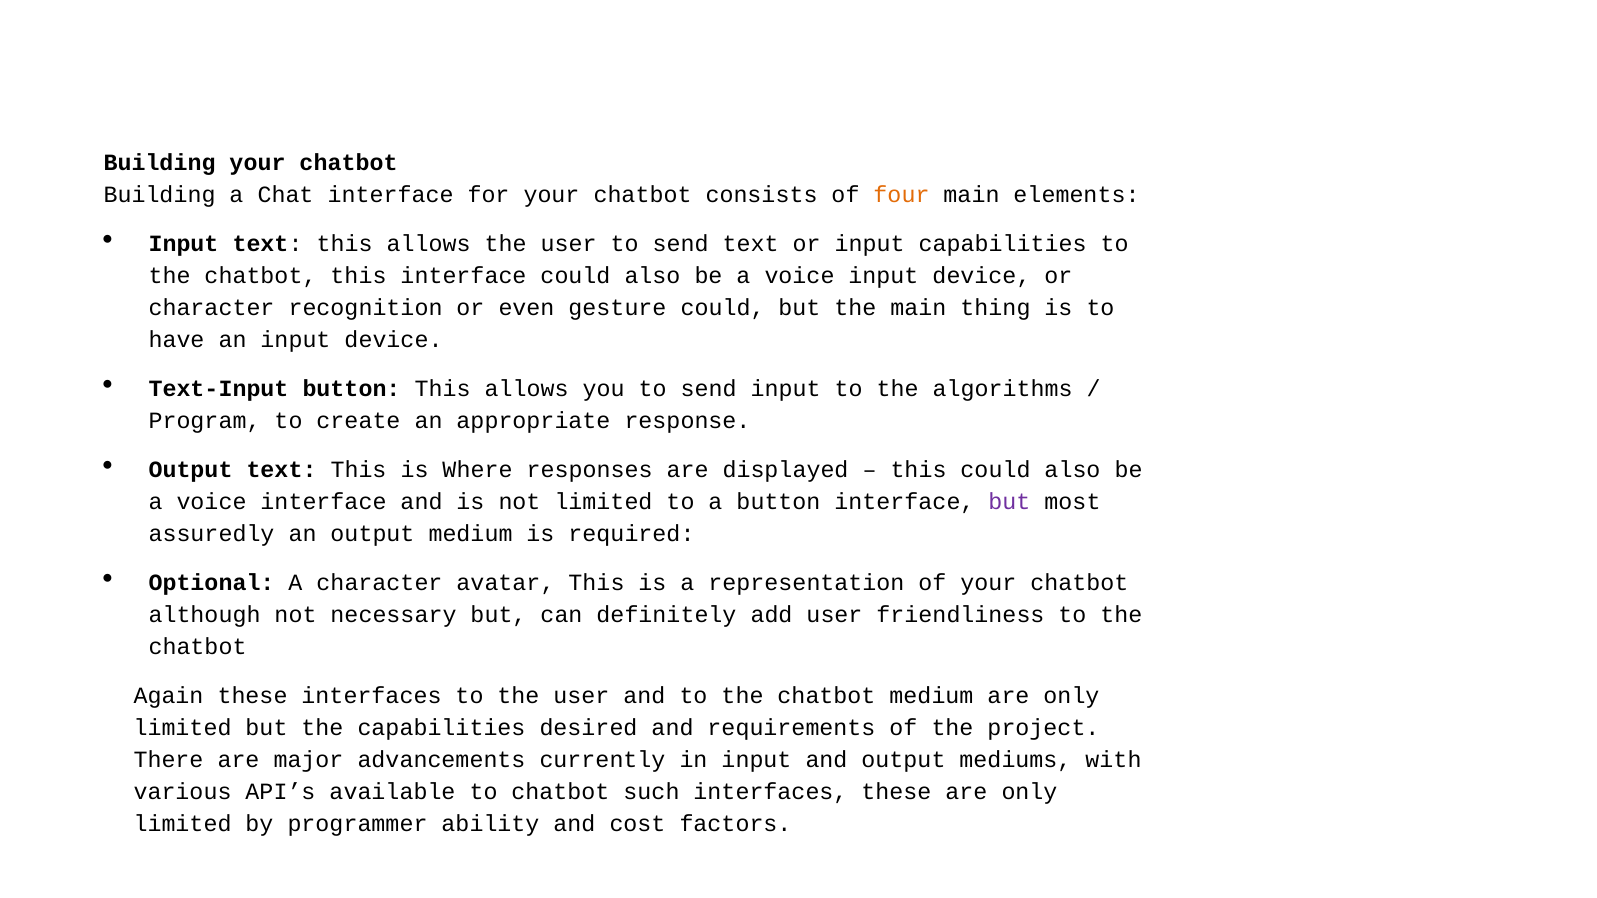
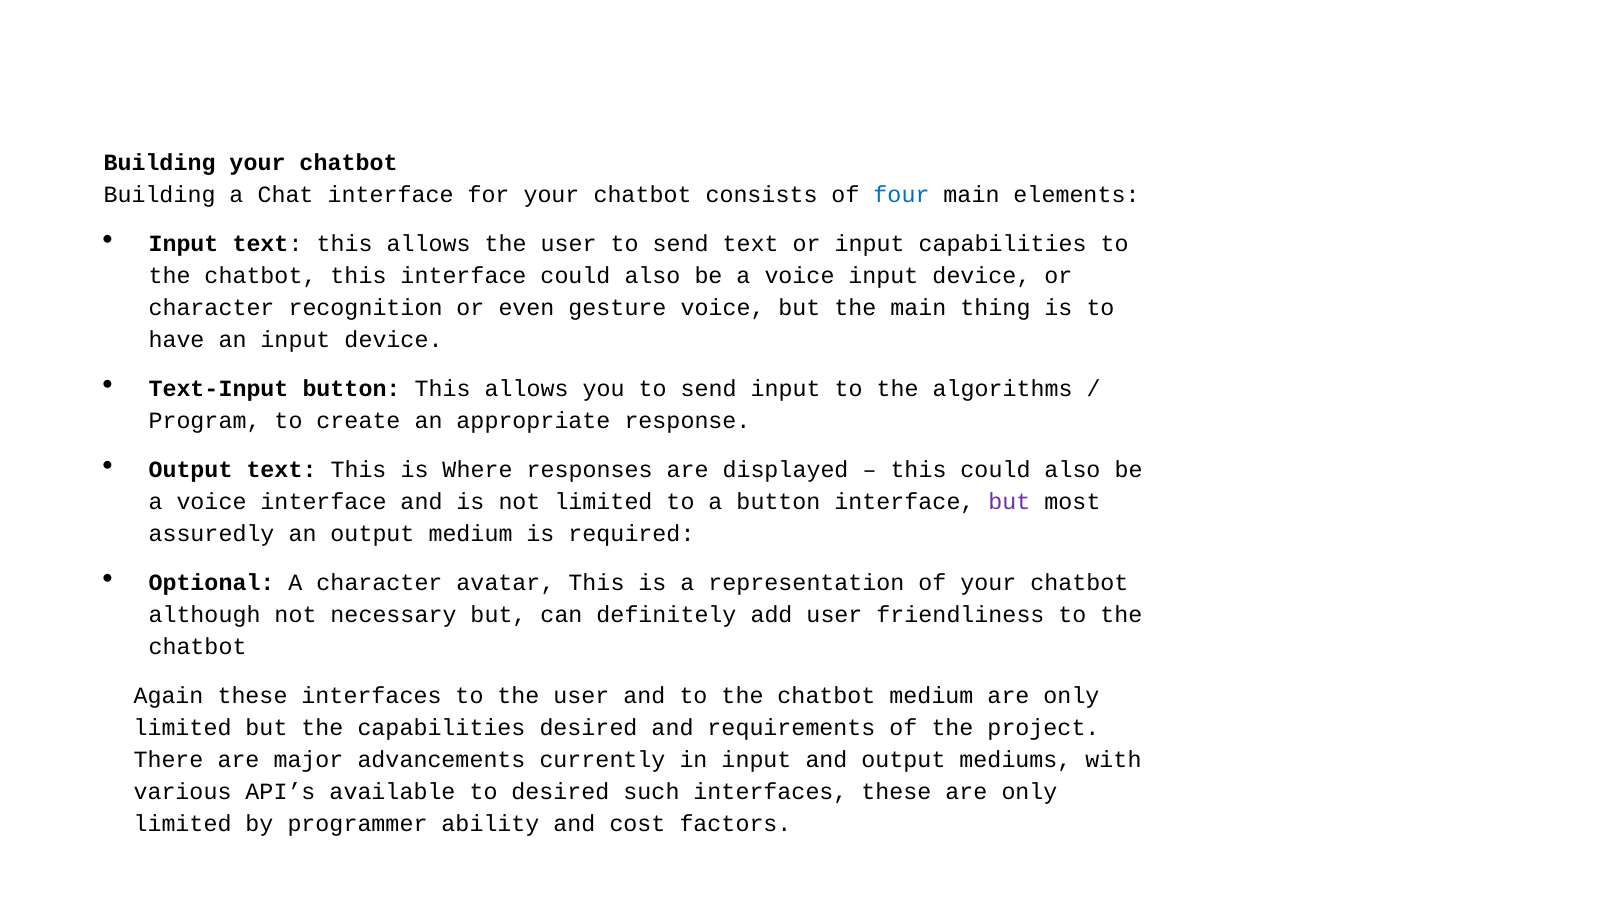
four colour: orange -> blue (901, 195)
gesture could: could -> voice (723, 308)
to chatbot: chatbot -> desired (560, 792)
